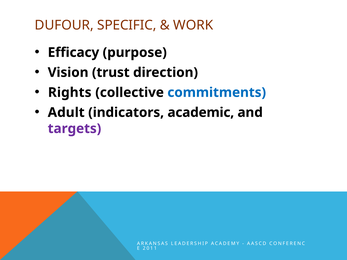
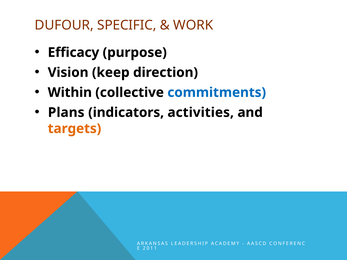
trust: trust -> keep (111, 73)
Rights: Rights -> Within (70, 93)
Adult: Adult -> Plans (66, 113)
academic: academic -> activities (201, 113)
targets colour: purple -> orange (74, 129)
